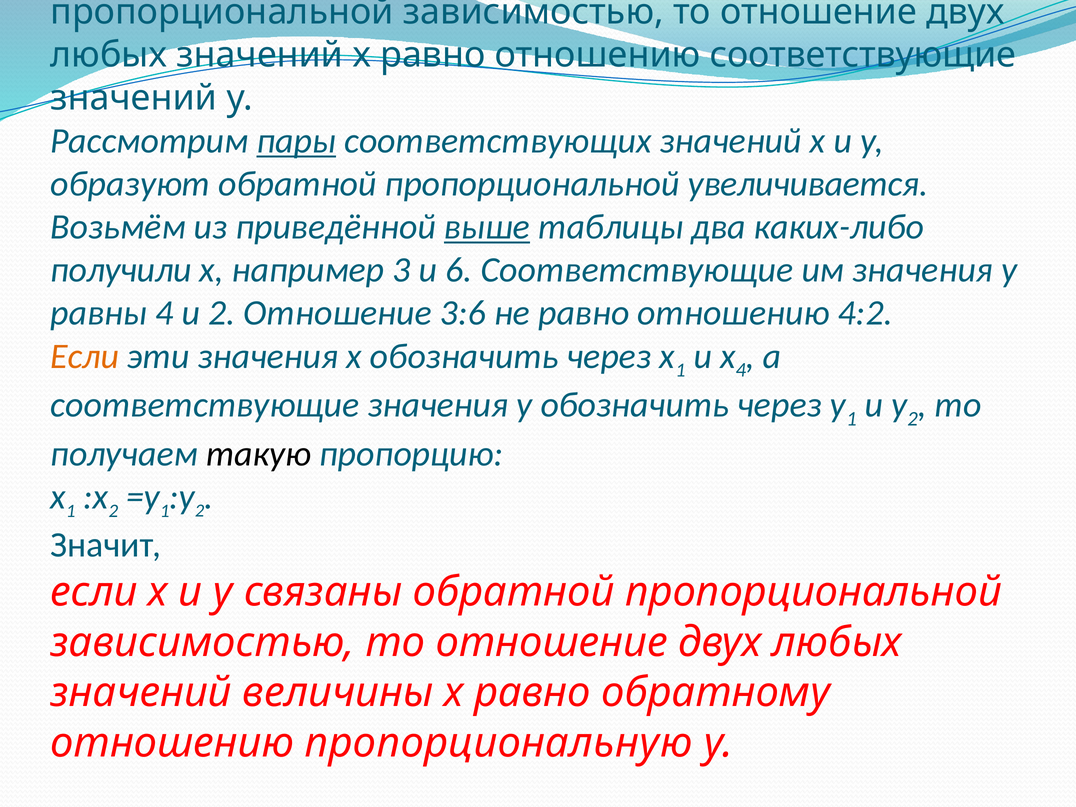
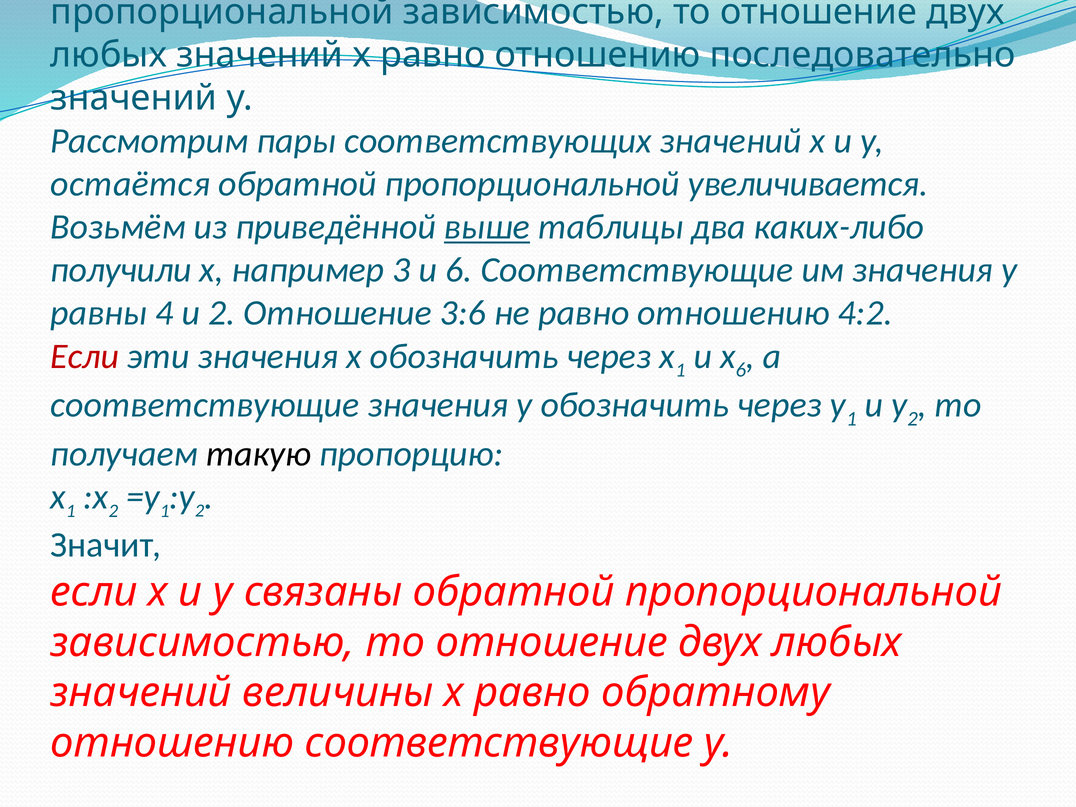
отношению соответствующие: соответствующие -> последовательно (863, 55)
пары underline: present -> none (296, 141)
образуют: образуют -> остаётся (130, 184)
Если colour: orange -> red (85, 356)
х 4: 4 -> 6 (741, 370)
отношению пропорциональную: пропорциональную -> соответствующие (499, 743)
